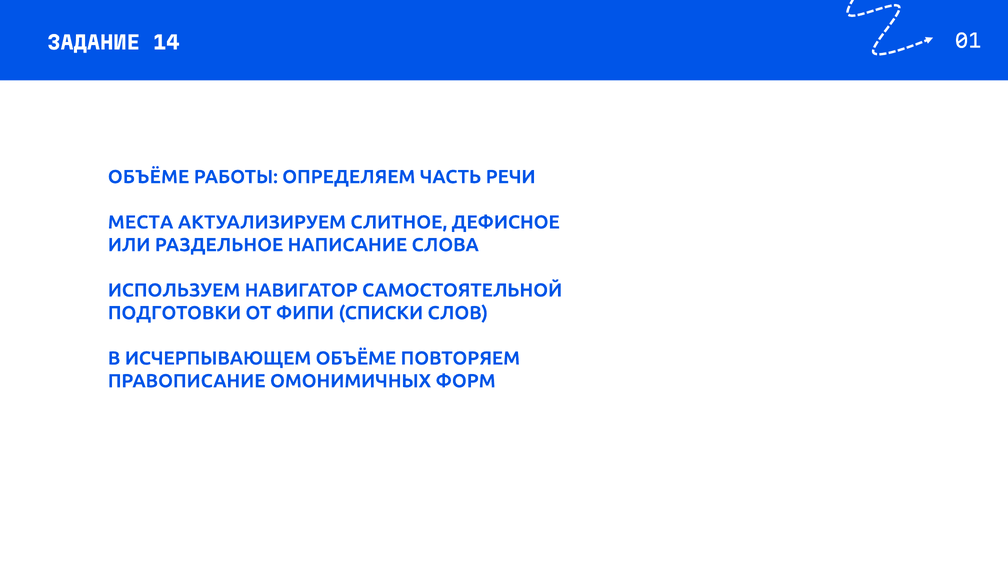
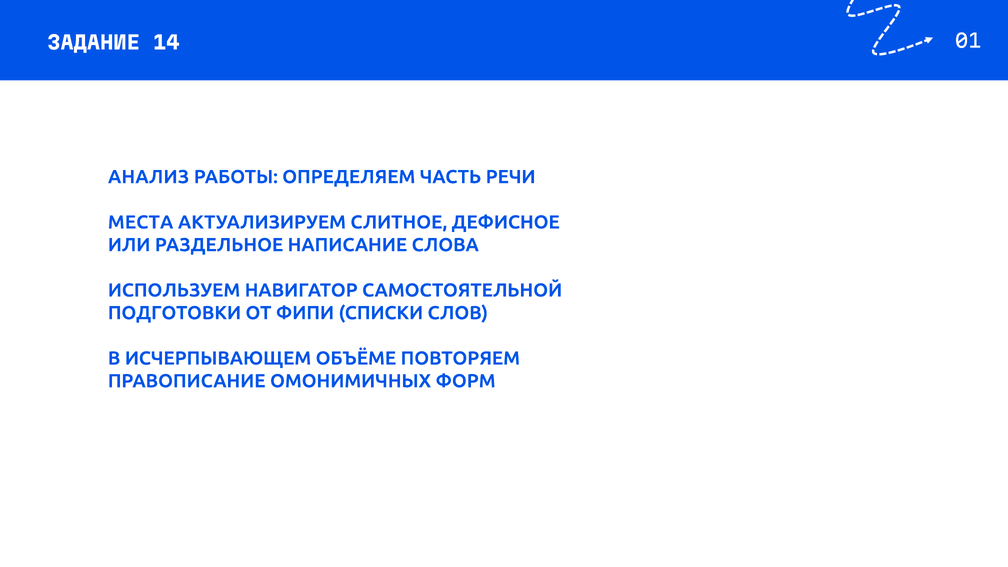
ОБЪЁМЕ: ОБЪЁМЕ -> АНАЛИЗ (149, 177)
